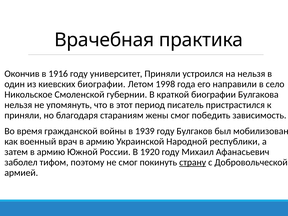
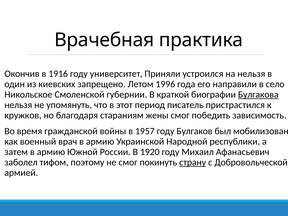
киевских биографии: биографии -> запрещено (102, 84)
1998: 1998 -> 1996 (165, 84)
Булгакова underline: none -> present (258, 95)
приняли: приняли -> кружков (23, 115)
1939: 1939 -> 1957 (145, 131)
